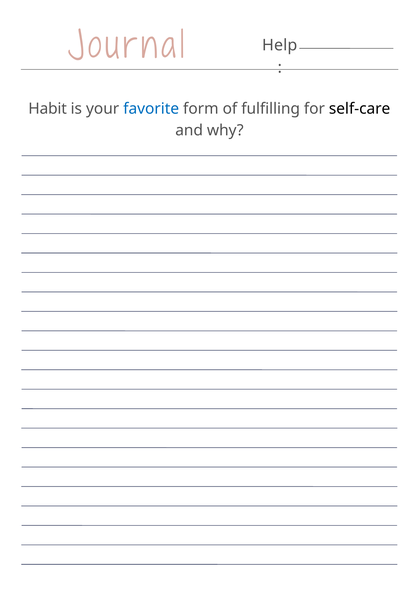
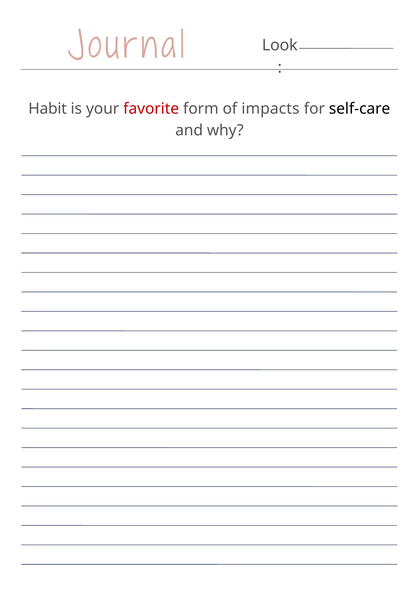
Help: Help -> Look (280, 45)
favorite colour: blue -> red (151, 109)
fulfilling: fulfilling -> impacts (271, 109)
